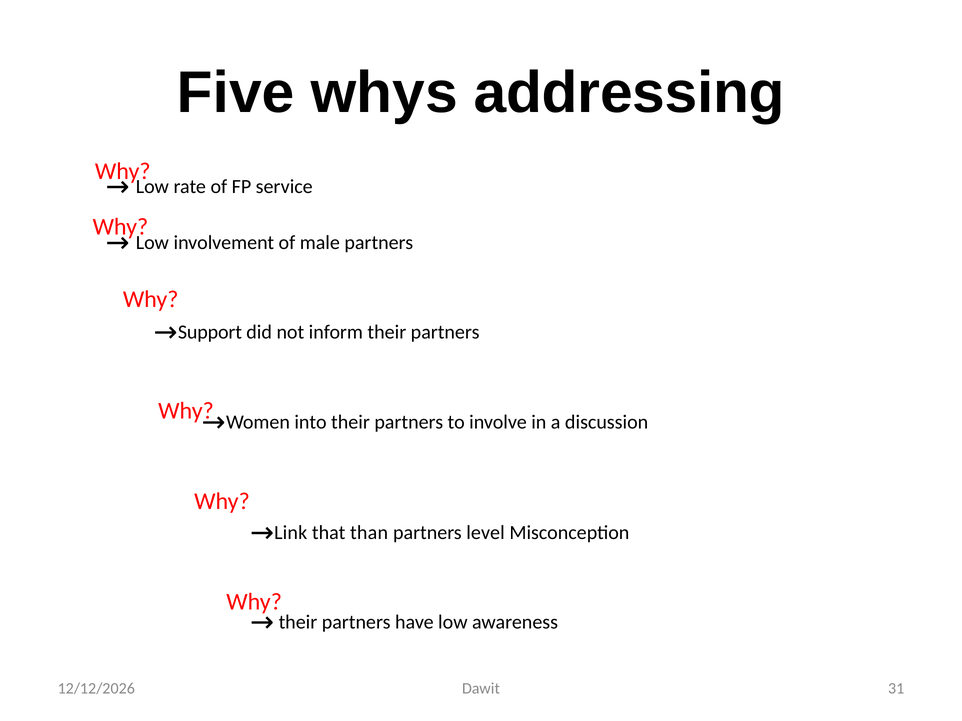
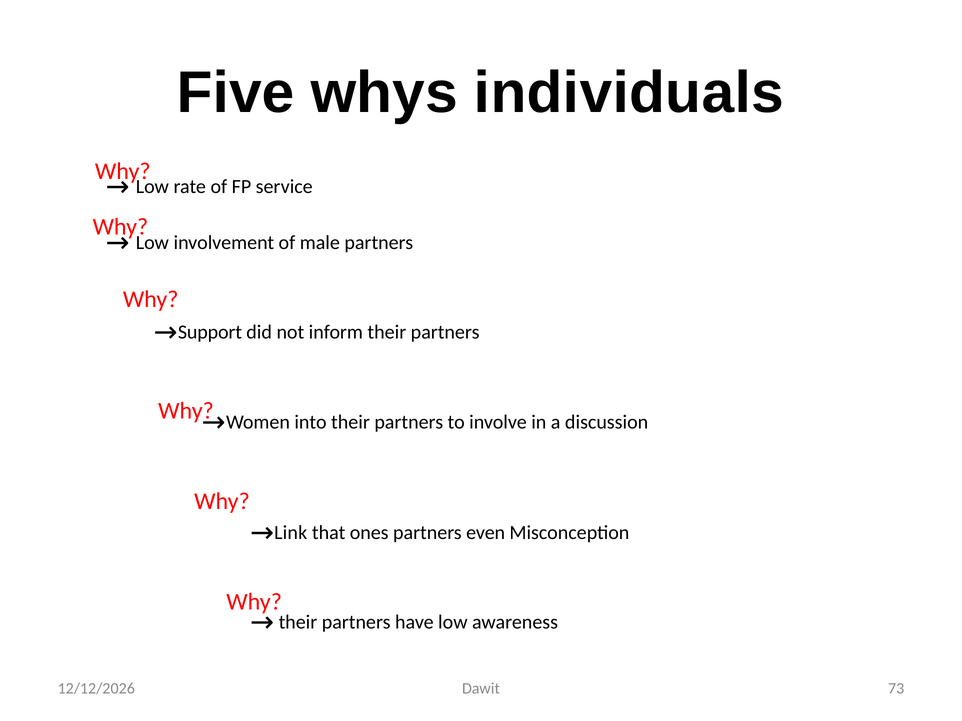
addressing: addressing -> individuals (629, 93)
than: than -> ones (369, 533)
level: level -> even (486, 533)
31: 31 -> 73 (896, 689)
